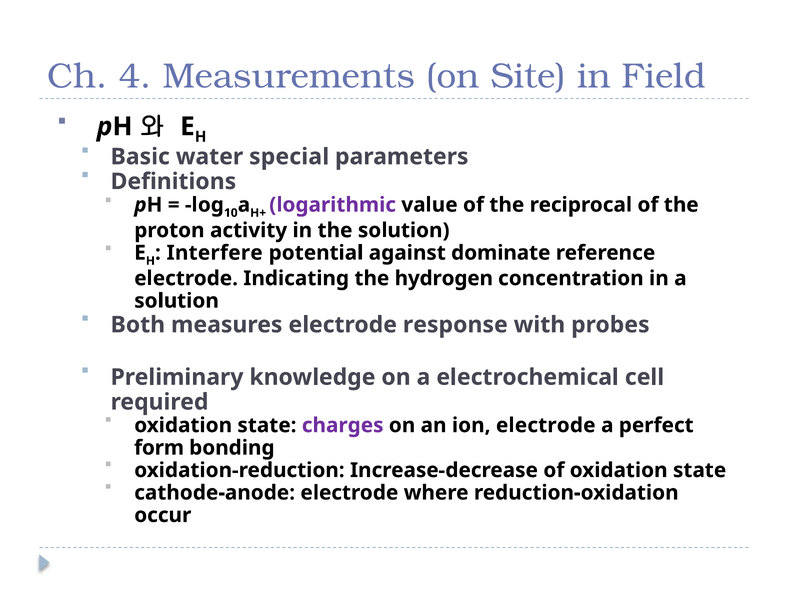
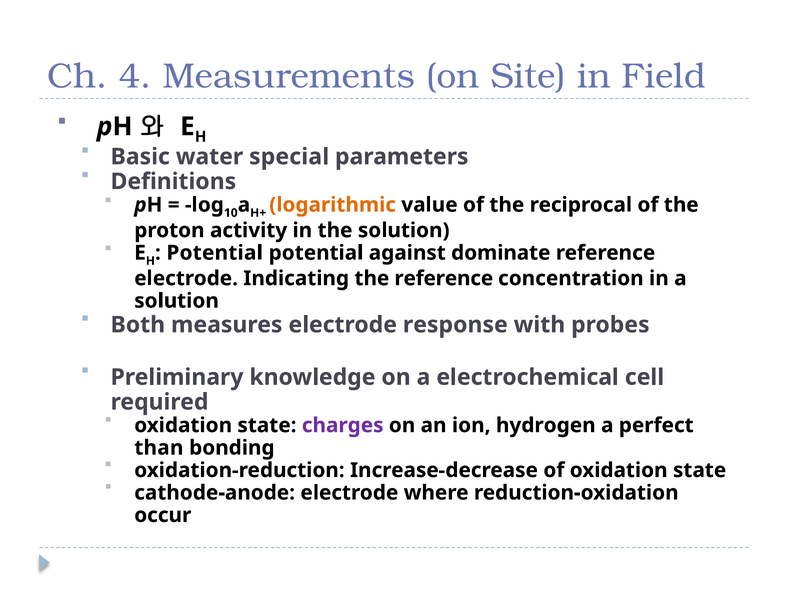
logarithmic colour: purple -> orange (333, 205)
Interfere: Interfere -> Potential (215, 253)
the hydrogen: hydrogen -> reference (444, 278)
ion electrode: electrode -> hydrogen (546, 425)
form: form -> than (159, 448)
